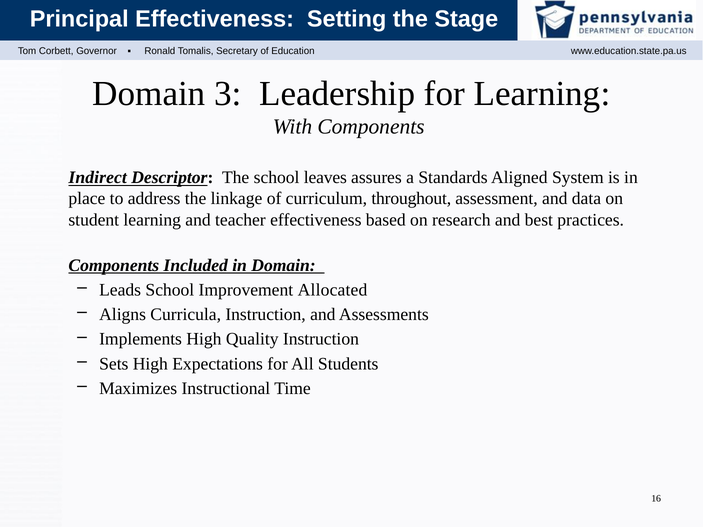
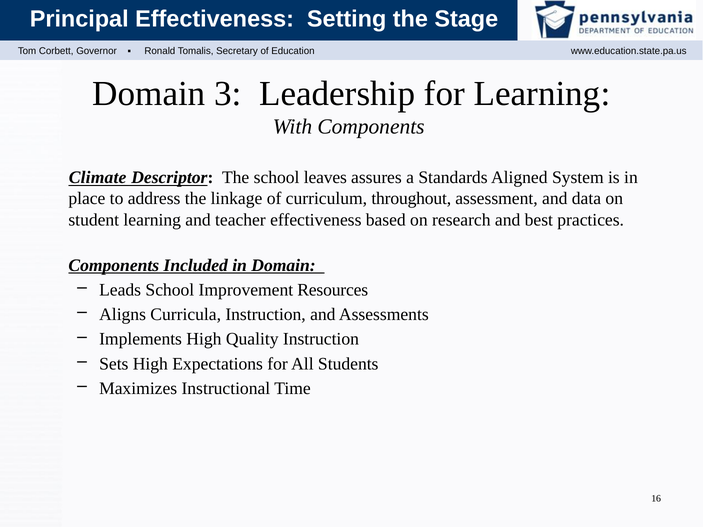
Indirect: Indirect -> Climate (98, 178)
Allocated: Allocated -> Resources (333, 290)
